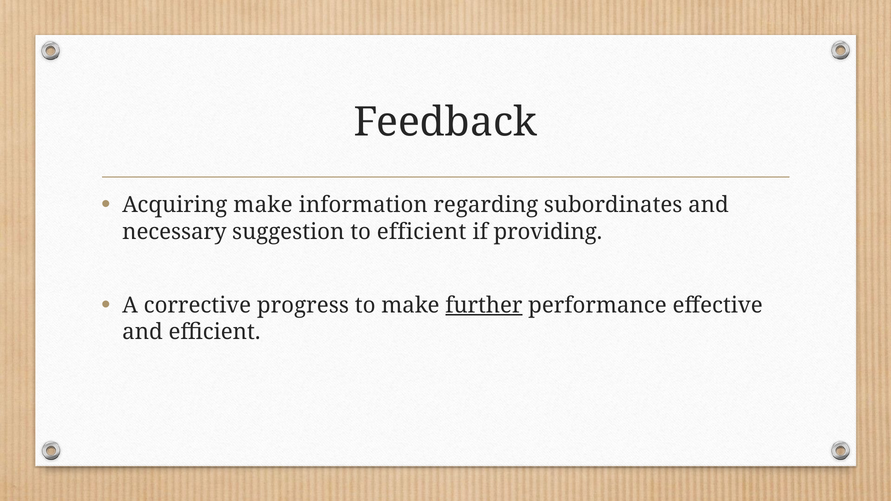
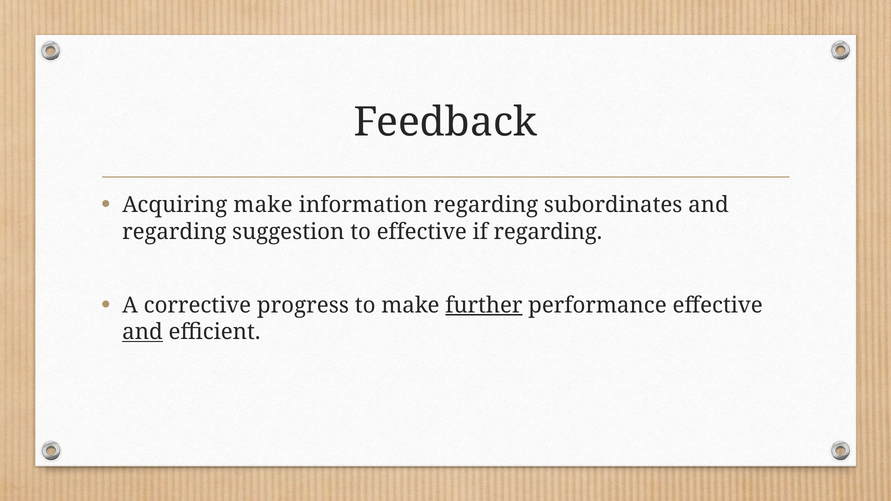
necessary: necessary -> regarding (174, 232)
to efficient: efficient -> effective (422, 232)
if providing: providing -> regarding (548, 232)
and underline: none -> present (143, 332)
